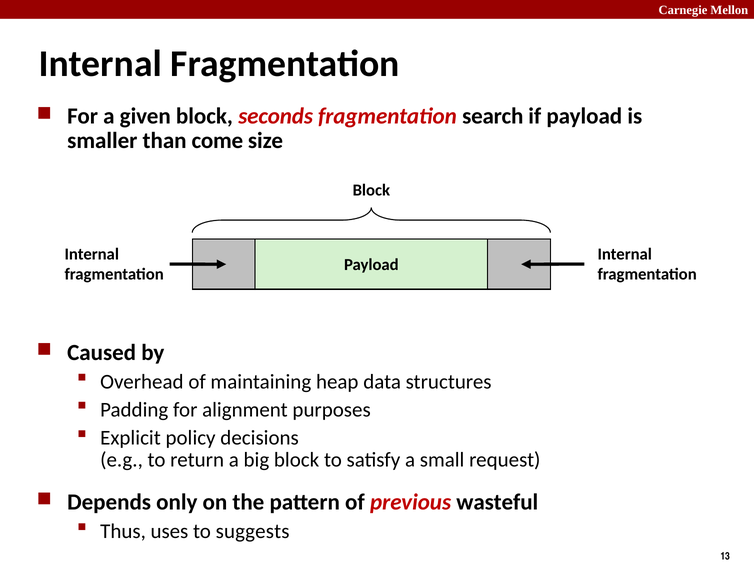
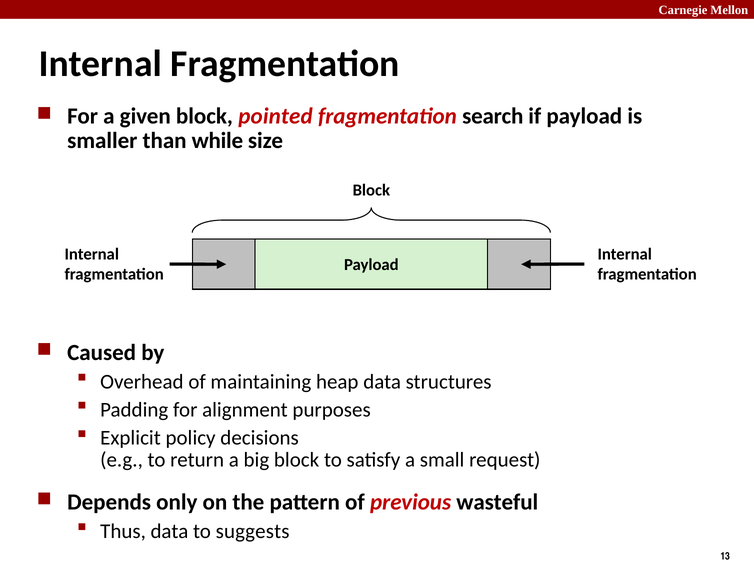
seconds: seconds -> pointed (275, 116)
come: come -> while (217, 141)
Thus uses: uses -> data (169, 531)
